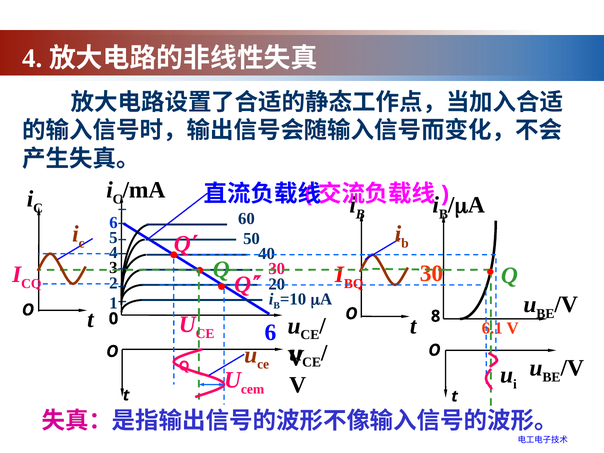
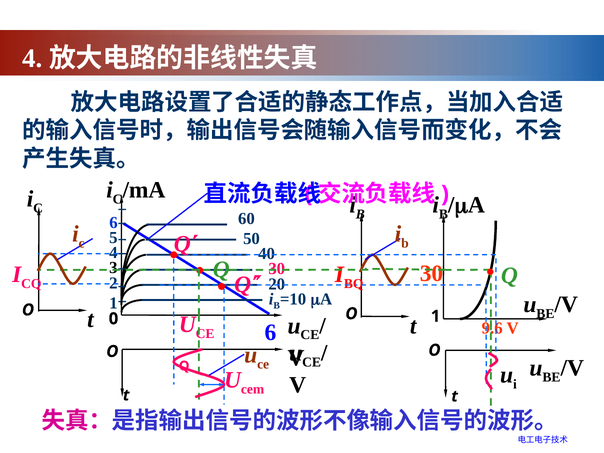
0 8: 8 -> 1 (436, 316)
6.1: 6.1 -> 9.6 (492, 328)
